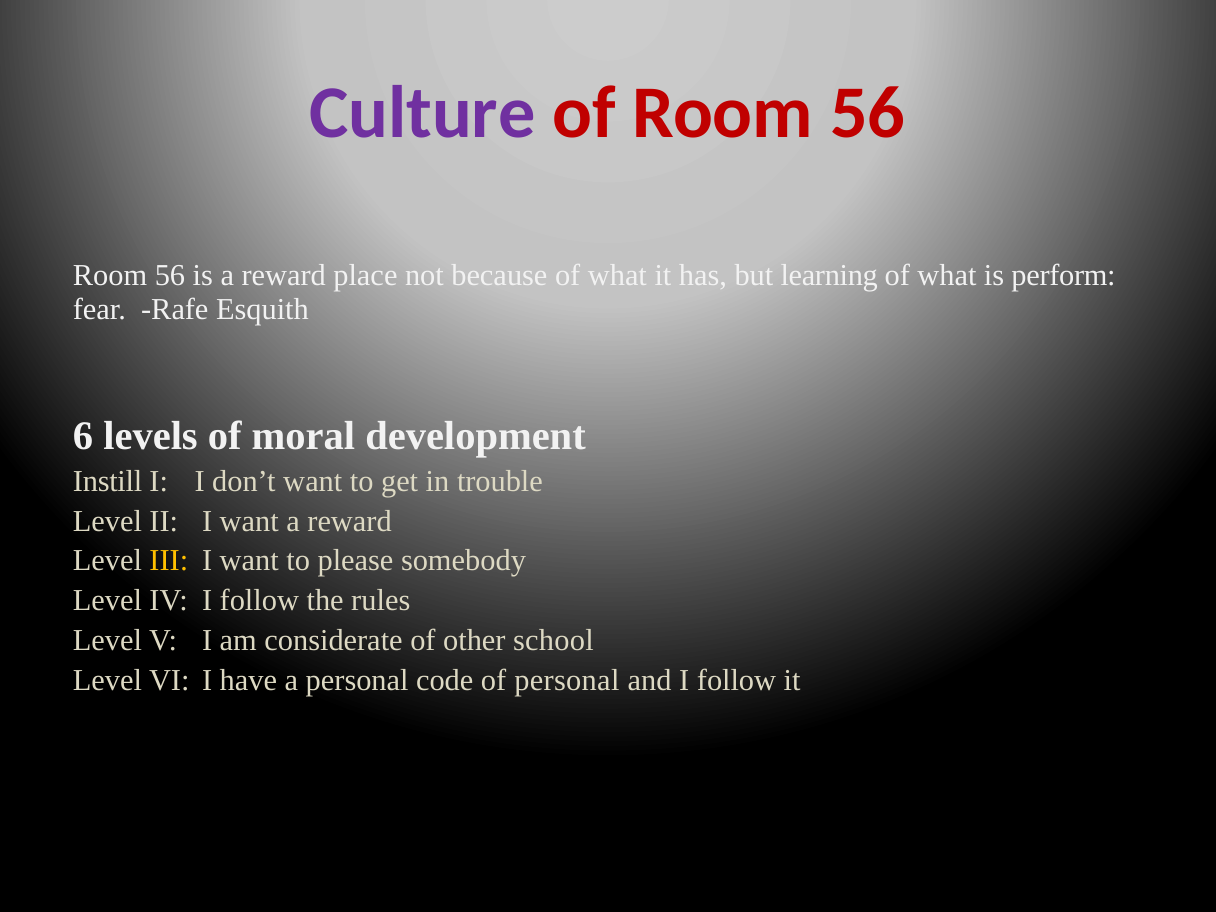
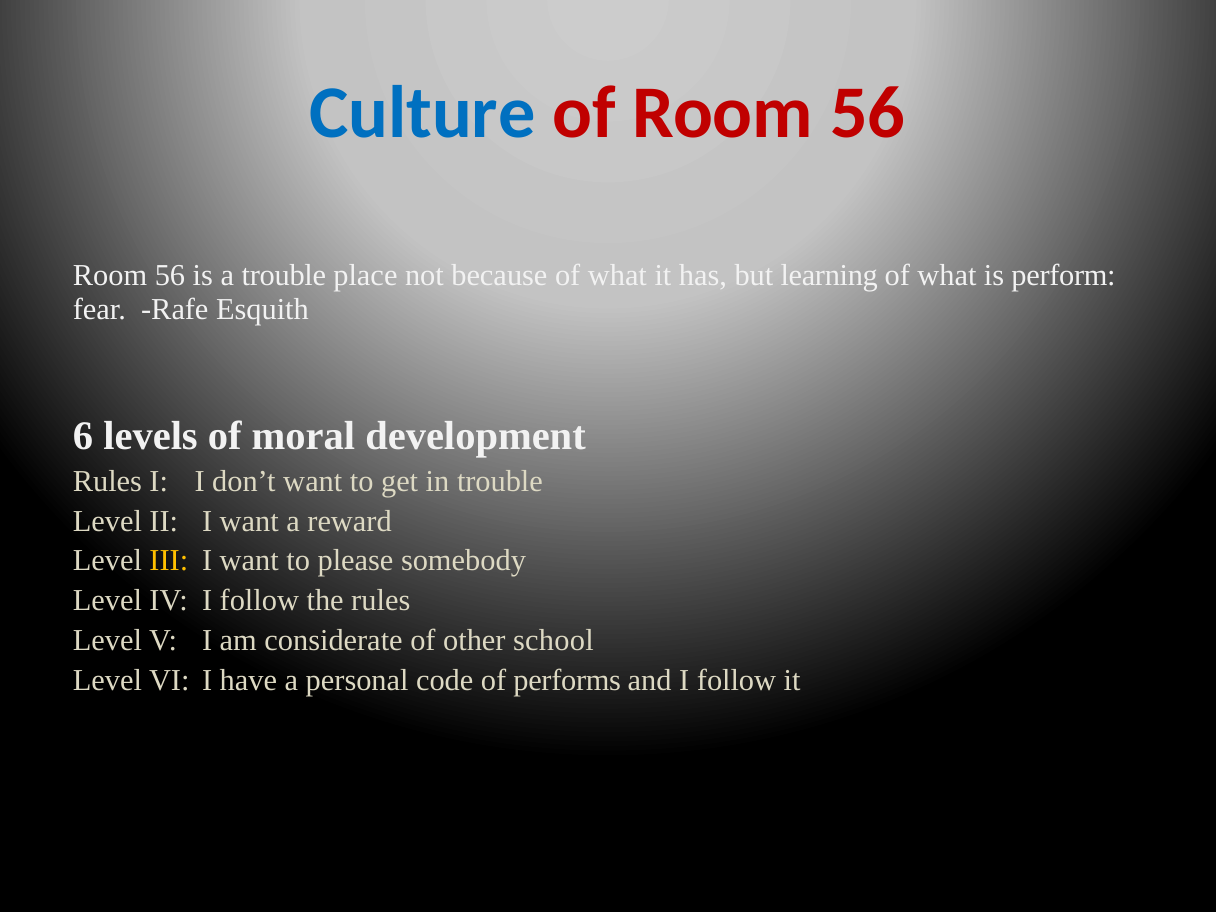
Culture colour: purple -> blue (423, 113)
is a reward: reward -> trouble (284, 276)
Instill: Instill -> Rules (107, 481)
of personal: personal -> performs (567, 680)
